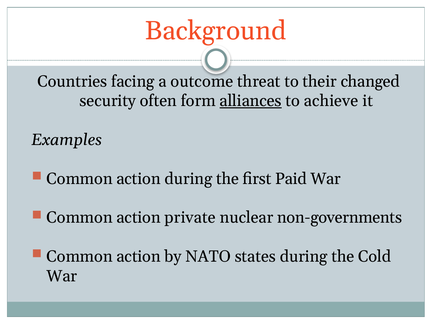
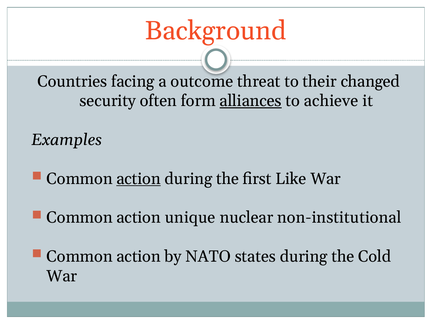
action underline: none -> present (139, 179)
Paid: Paid -> Like (291, 179)
private: private -> unique (190, 218)
non-governments: non-governments -> non-institutional (339, 218)
